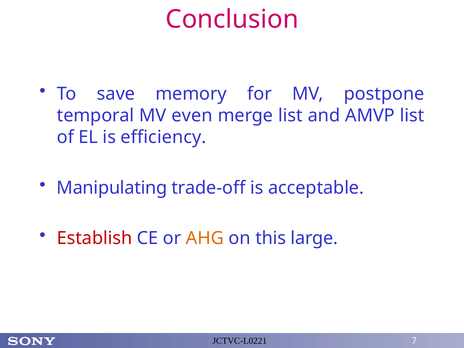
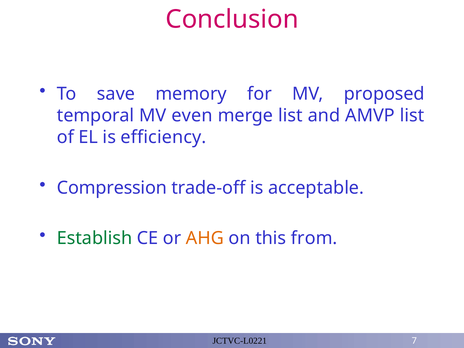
postpone: postpone -> proposed (384, 94)
Manipulating: Manipulating -> Compression (112, 188)
Establish colour: red -> green (95, 238)
large: large -> from (314, 238)
